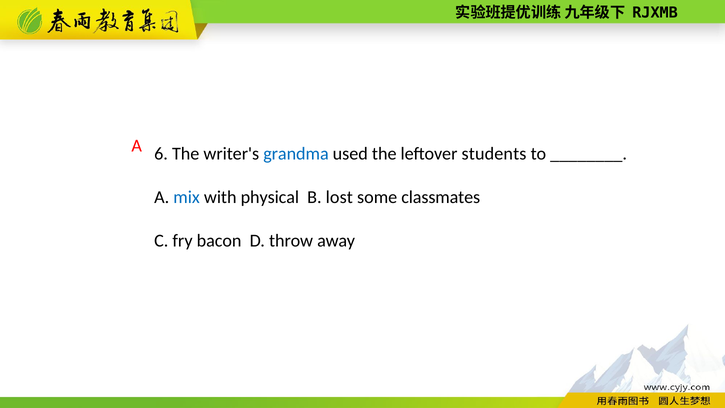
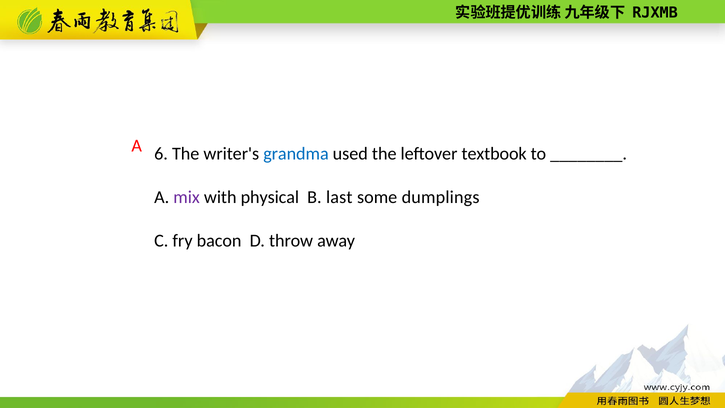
students: students -> textbook (494, 153)
mix colour: blue -> purple (187, 197)
lost: lost -> last (339, 197)
classmates: classmates -> dumplings (441, 197)
